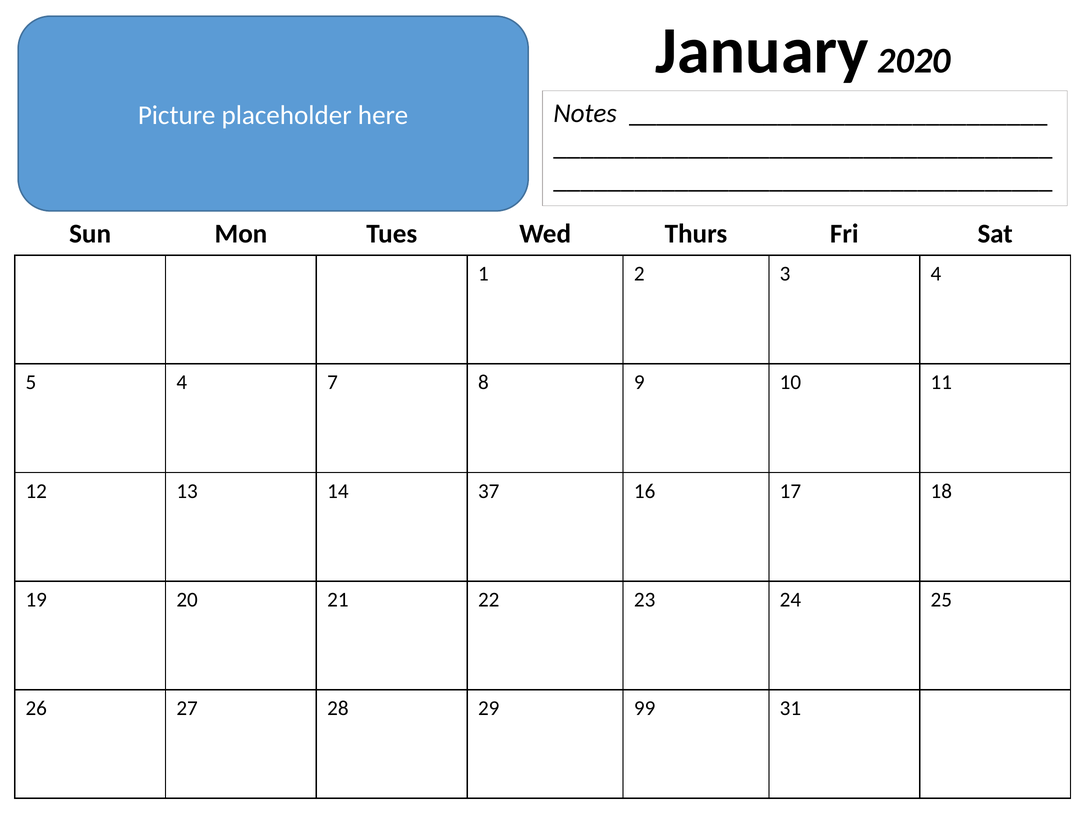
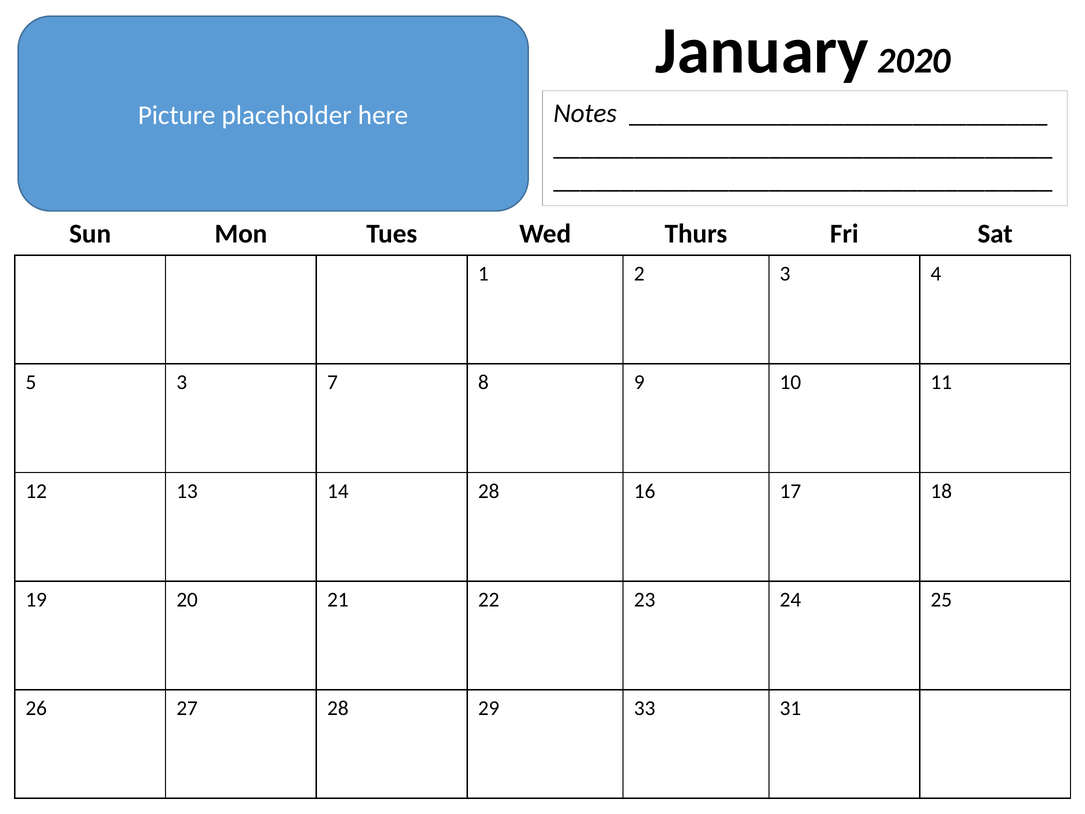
5 4: 4 -> 3 (182, 382)
14 37: 37 -> 28 (489, 491)
99: 99 -> 33 (645, 708)
